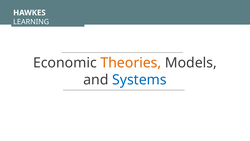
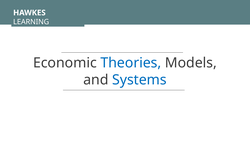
Theories colour: orange -> blue (131, 63)
